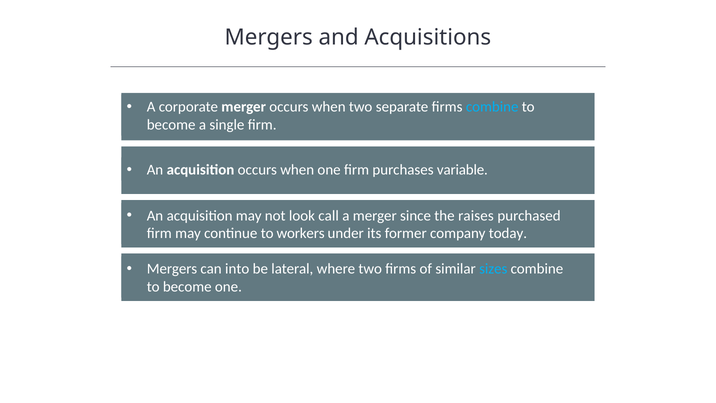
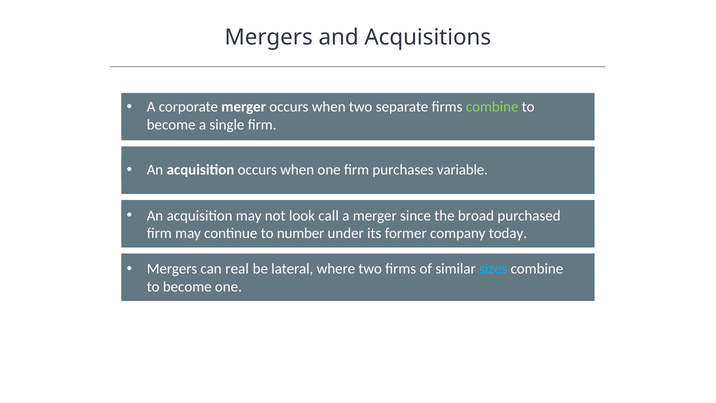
combine colour: light blue -> light green (492, 107)
raises: raises -> broad (476, 215)
workers: workers -> number (301, 233)
into: into -> real (237, 269)
